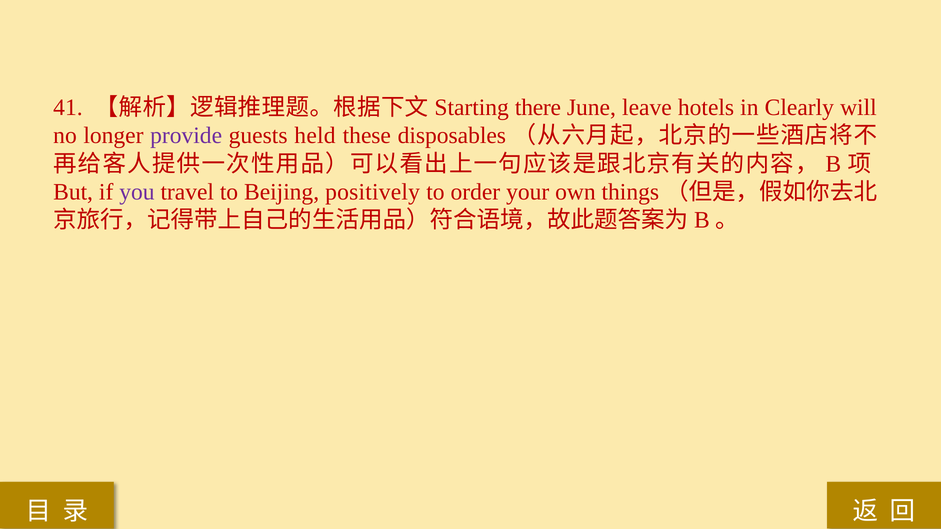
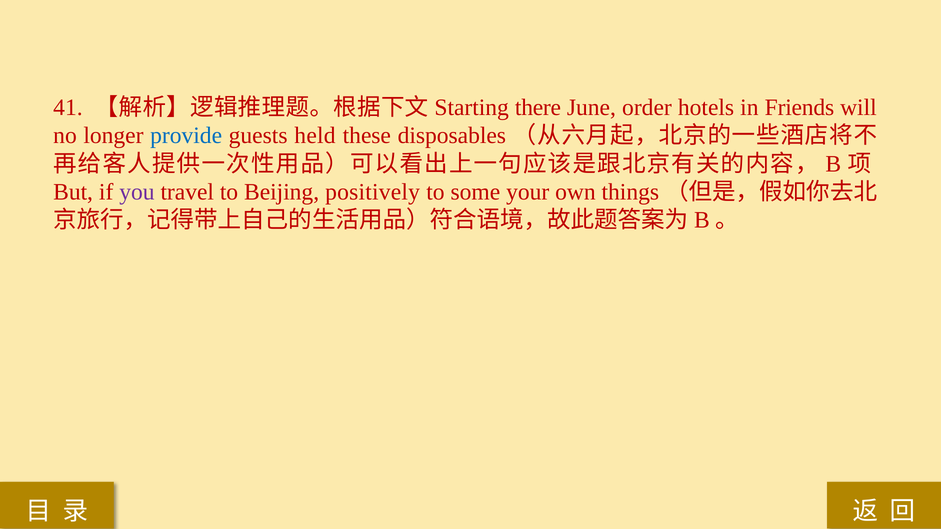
leave: leave -> order (647, 107)
Clearly: Clearly -> Friends (799, 107)
provide colour: purple -> blue (186, 136)
order: order -> some (475, 192)
